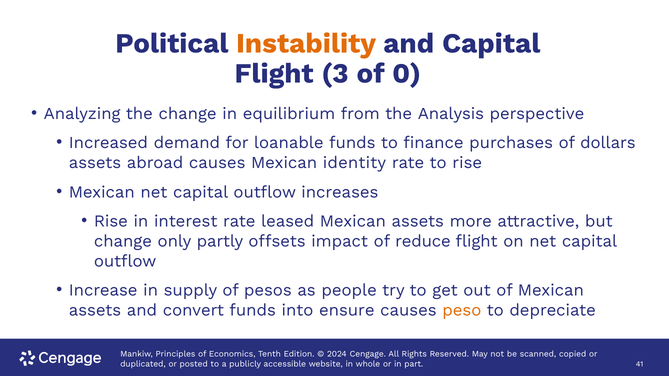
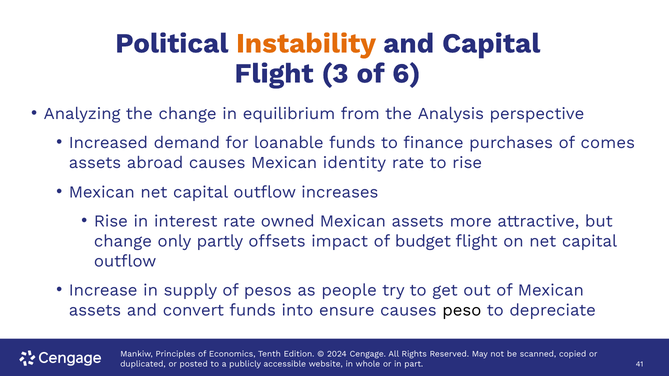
0: 0 -> 6 (406, 73)
dollars: dollars -> comes (608, 143)
leased: leased -> owned (288, 221)
reduce: reduce -> budget (423, 241)
peso colour: orange -> black (462, 311)
